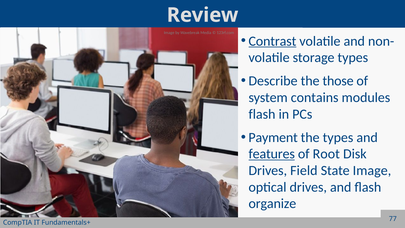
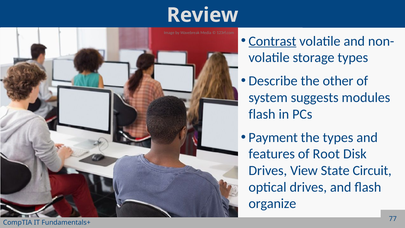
those: those -> other (338, 81)
contains: contains -> suggests (315, 97)
features underline: present -> none (272, 154)
Field: Field -> View (304, 170)
State Image: Image -> Circuit (372, 170)
